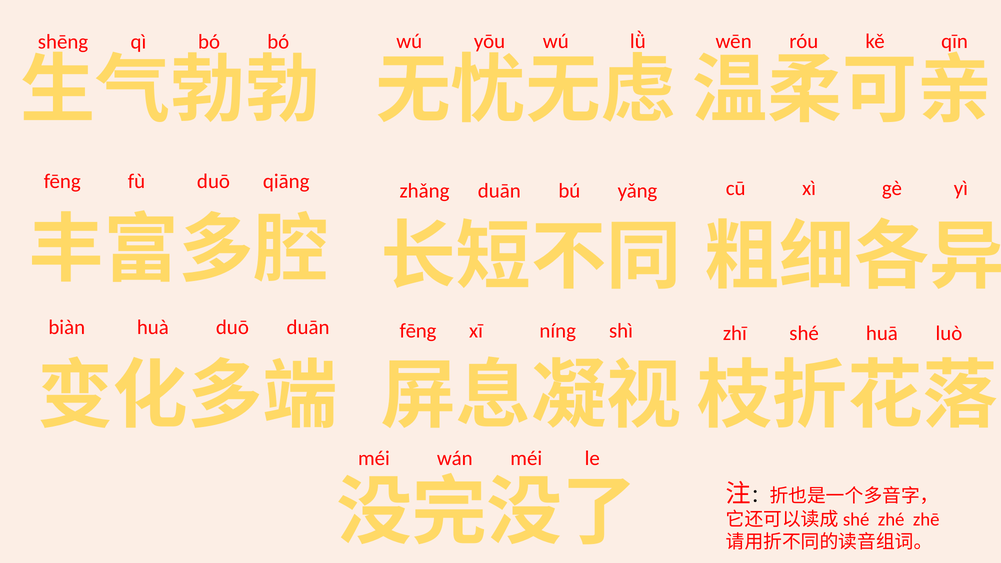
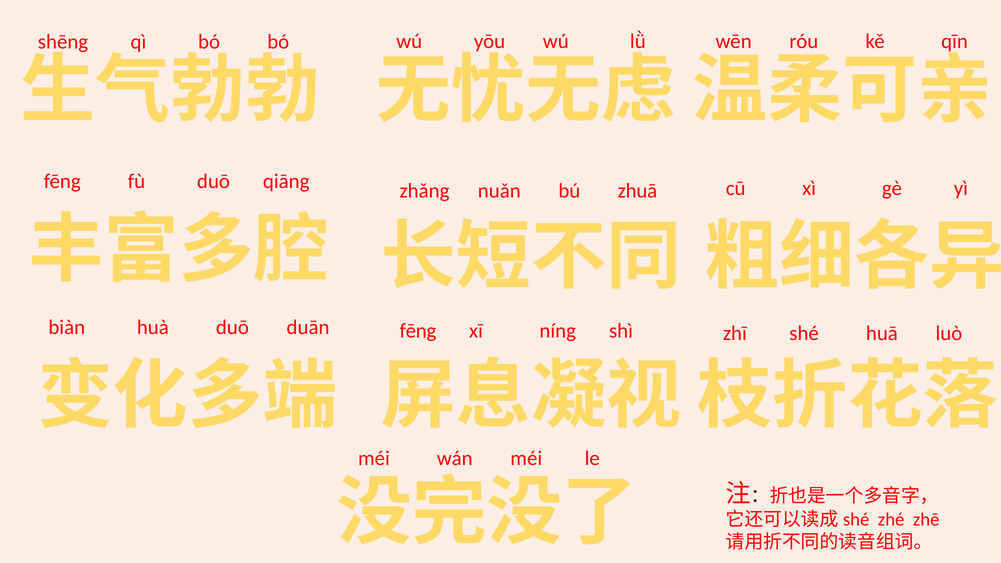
zhǎng duān: duān -> nuǎn (499, 191)
yǎng: yǎng -> zhuā (637, 191)
